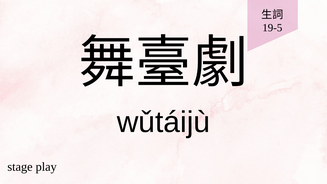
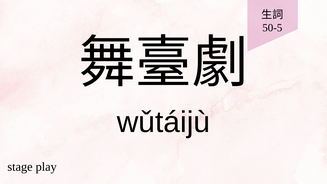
19-5: 19-5 -> 50-5 (272, 28)
